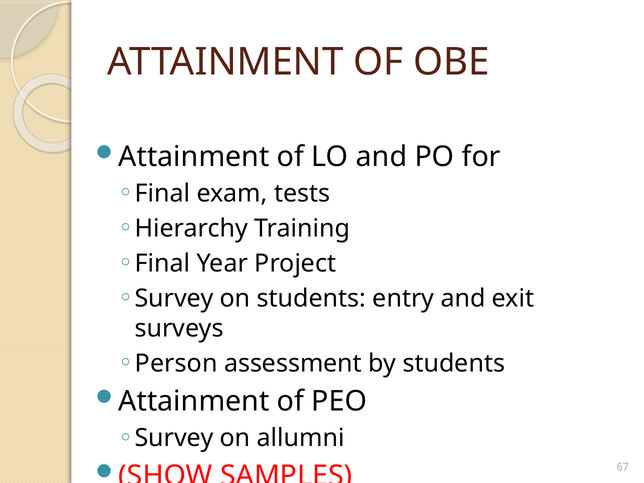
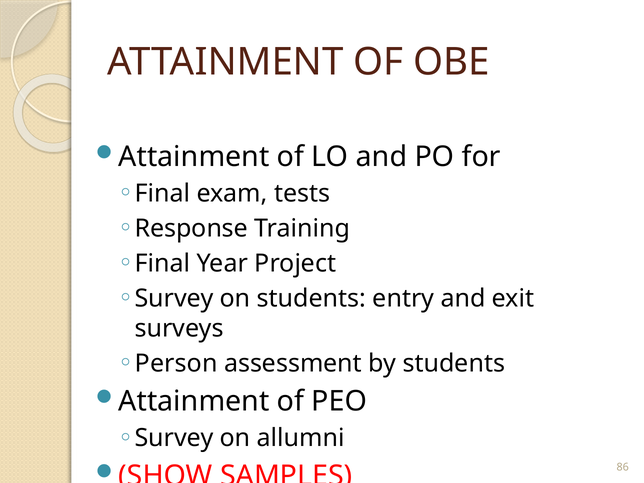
Hierarchy: Hierarchy -> Response (191, 228)
67: 67 -> 86 (623, 467)
